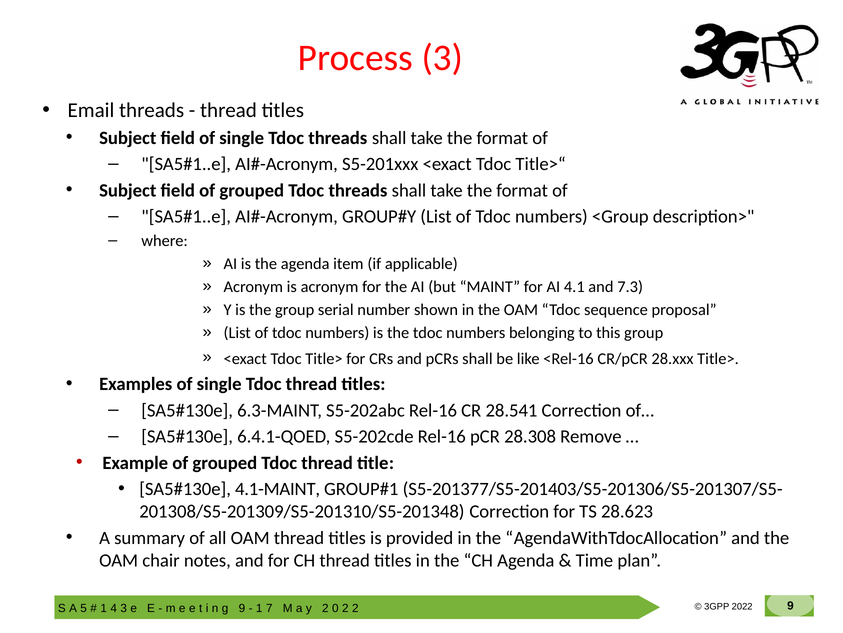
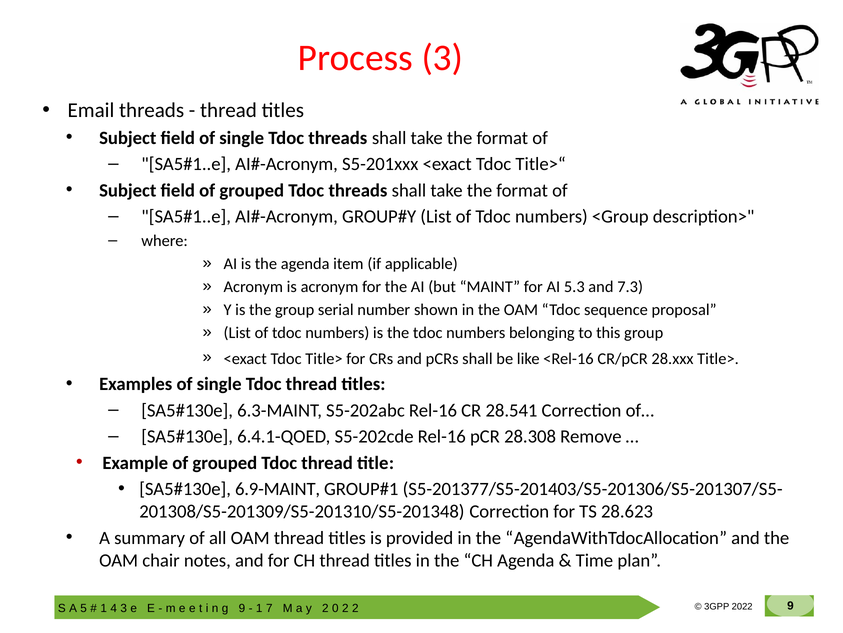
4.1: 4.1 -> 5.3 (574, 286)
4.1-MAINT: 4.1-MAINT -> 6.9-MAINT (278, 489)
